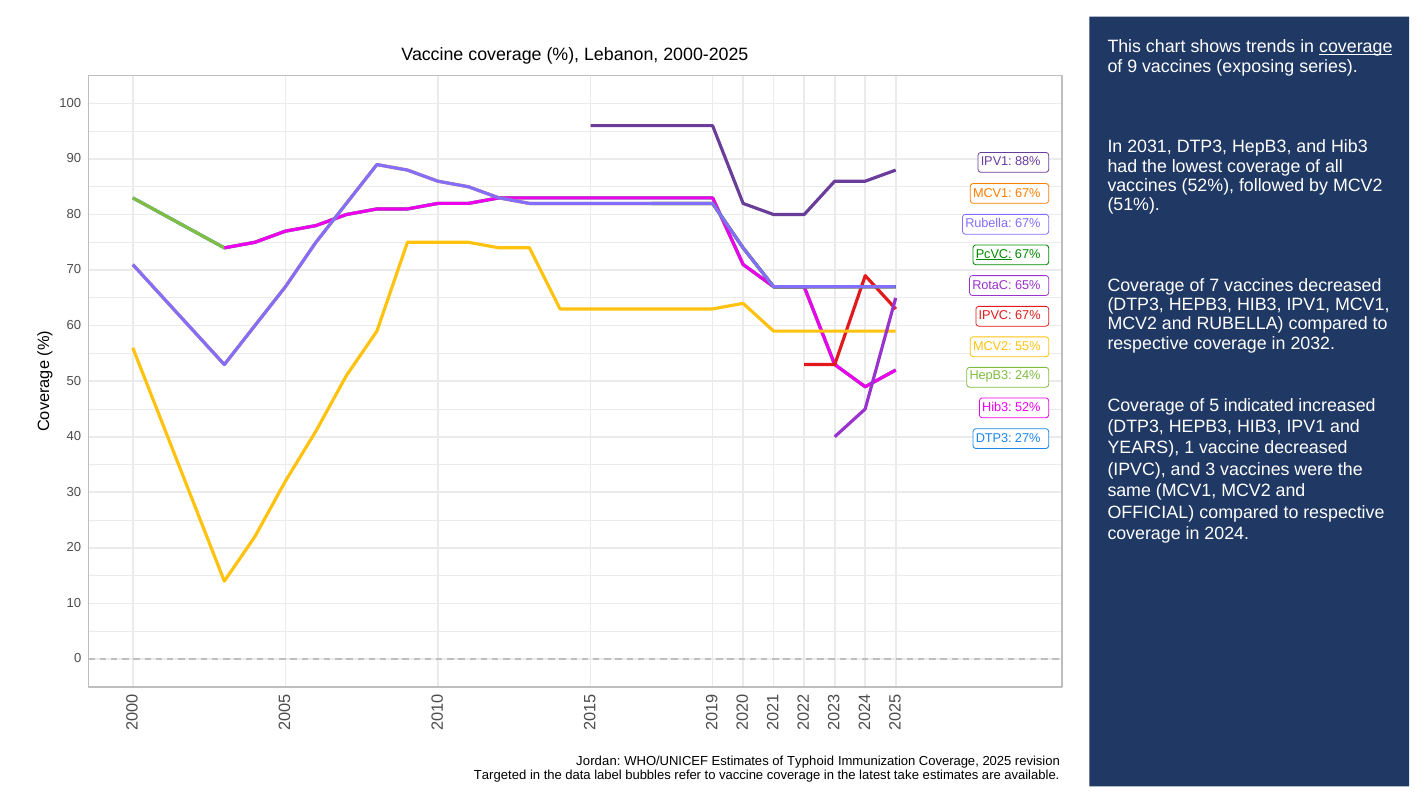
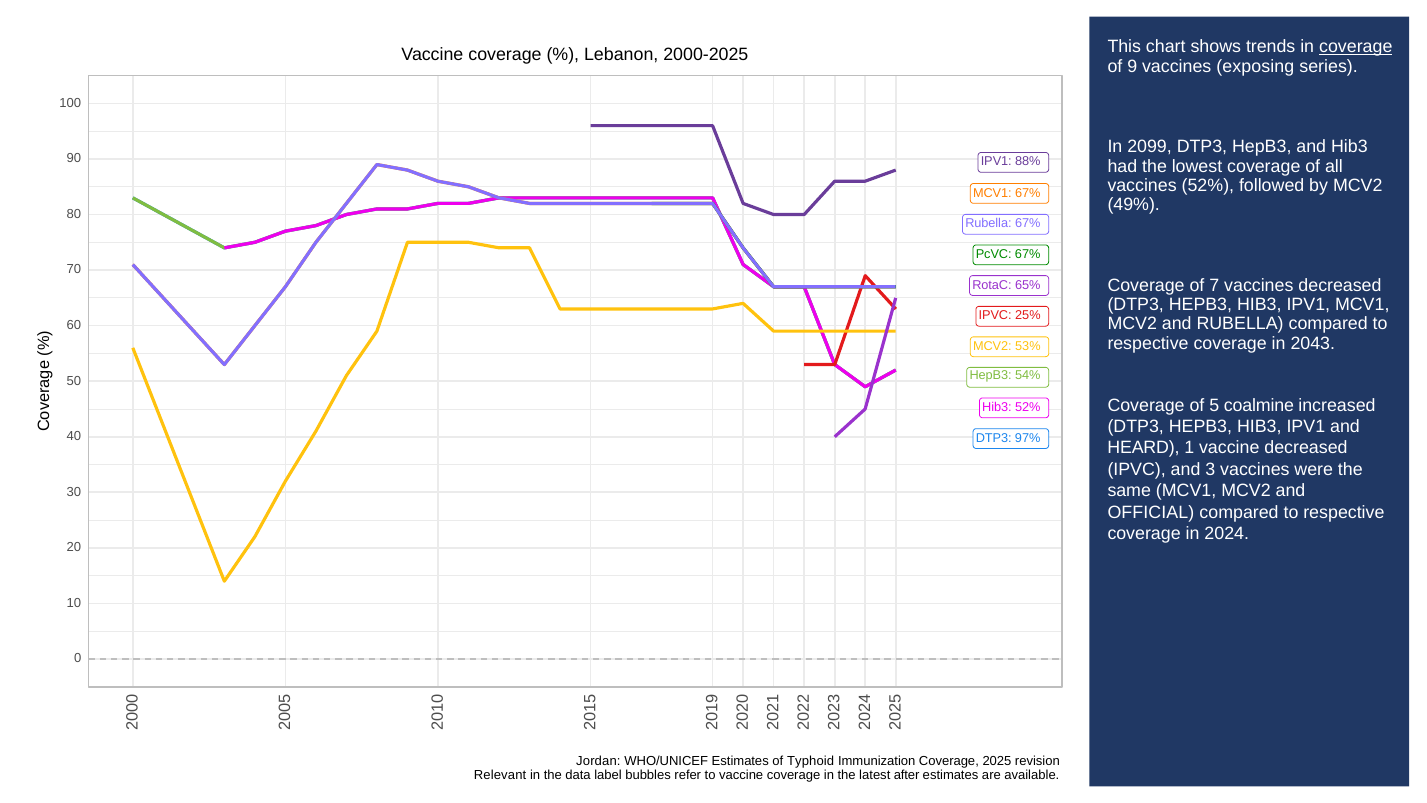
2031: 2031 -> 2099 (1150, 147)
51%: 51% -> 49% (1134, 205)
PcVC underline: present -> none (994, 254)
IPVC 67%: 67% -> 25% (1028, 316)
2032: 2032 -> 2043 (1313, 343)
55%: 55% -> 53% (1028, 346)
24%: 24% -> 54% (1028, 375)
indicated: indicated -> coalmine (1259, 405)
27%: 27% -> 97% (1028, 438)
YEARS: YEARS -> HEARD (1143, 448)
Targeted: Targeted -> Relevant (500, 775)
take: take -> after (907, 775)
